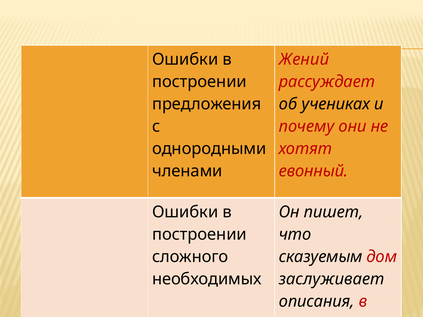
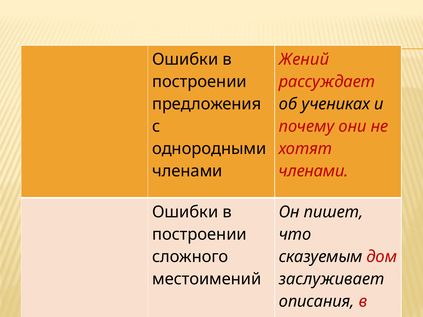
евонный: евонный -> членами (314, 171)
необходимых: необходимых -> местоимений (207, 279)
